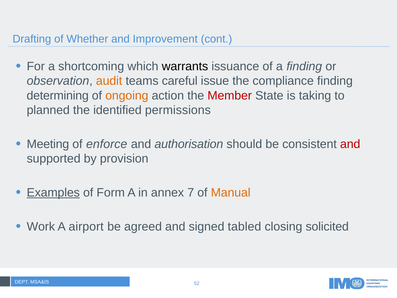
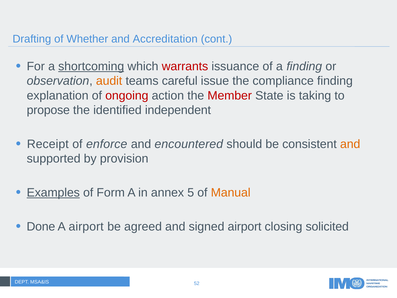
Improvement: Improvement -> Accreditation (165, 39)
shortcoming underline: none -> present (91, 66)
warrants colour: black -> red (185, 66)
determining: determining -> explanation (58, 95)
ongoing colour: orange -> red (127, 95)
planned: planned -> propose (48, 110)
permissions: permissions -> independent (178, 110)
Meeting: Meeting -> Receipt (48, 144)
authorisation: authorisation -> encountered (189, 144)
and colour: red -> orange (350, 144)
7: 7 -> 5 (191, 192)
Work: Work -> Done (41, 226)
signed tabled: tabled -> airport (245, 226)
